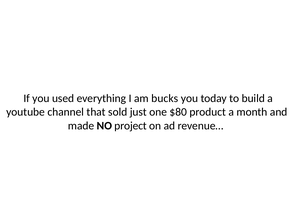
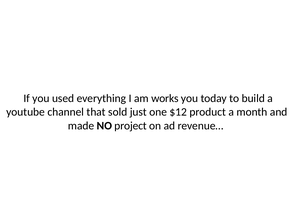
bucks: bucks -> works (165, 99)
$80: $80 -> $12 (178, 112)
